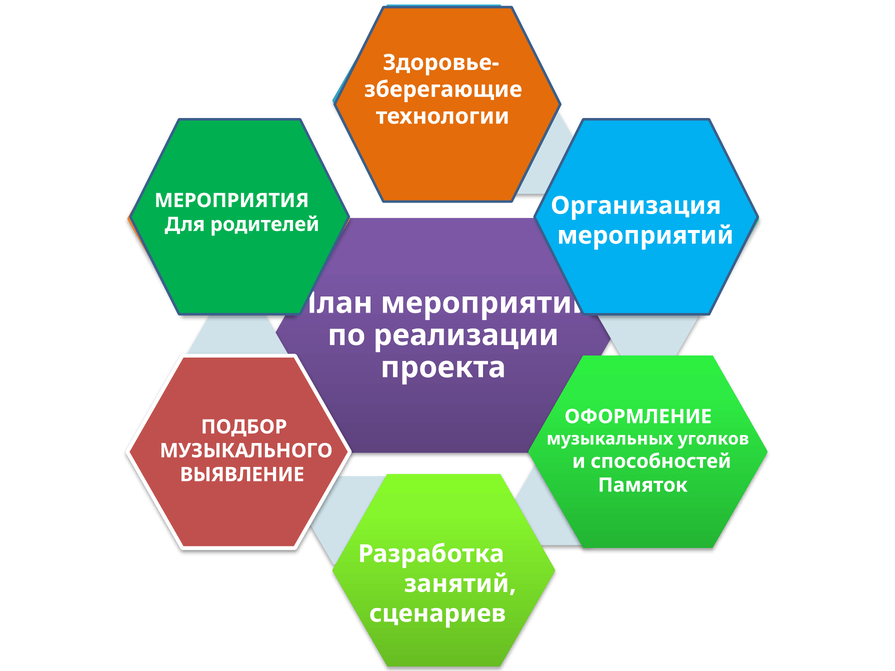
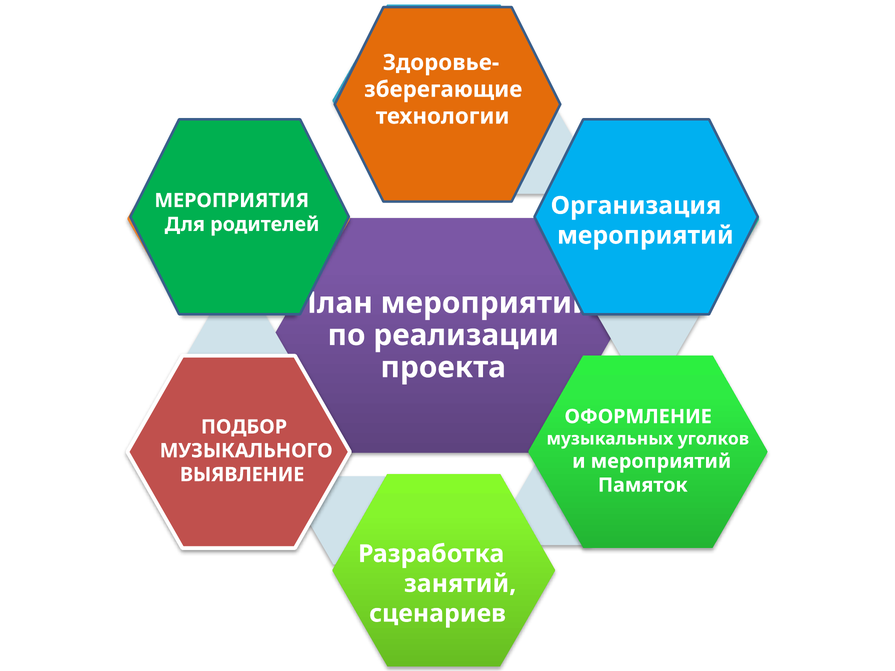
и способностей: способностей -> мероприятий (661, 461)
